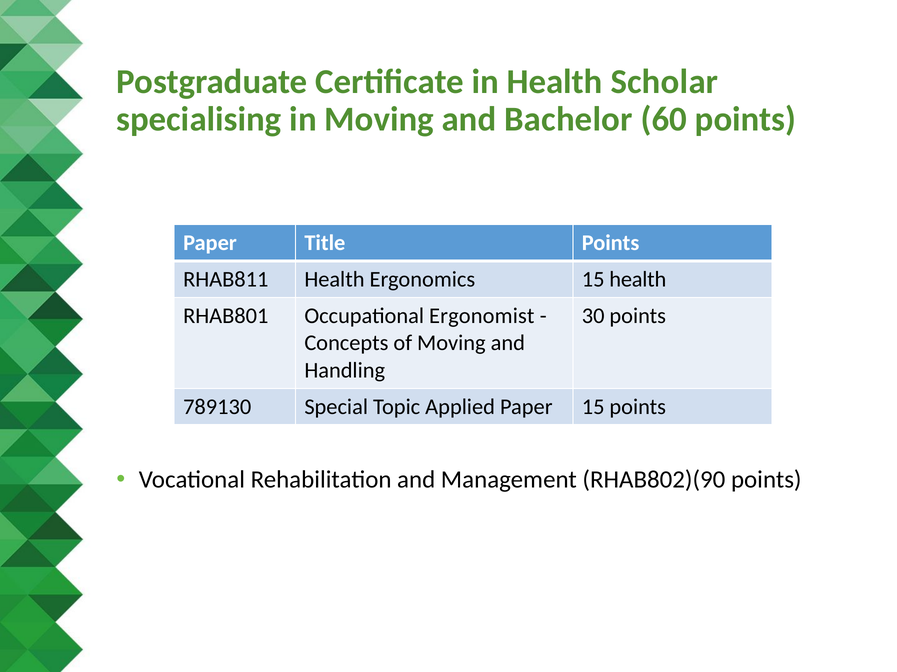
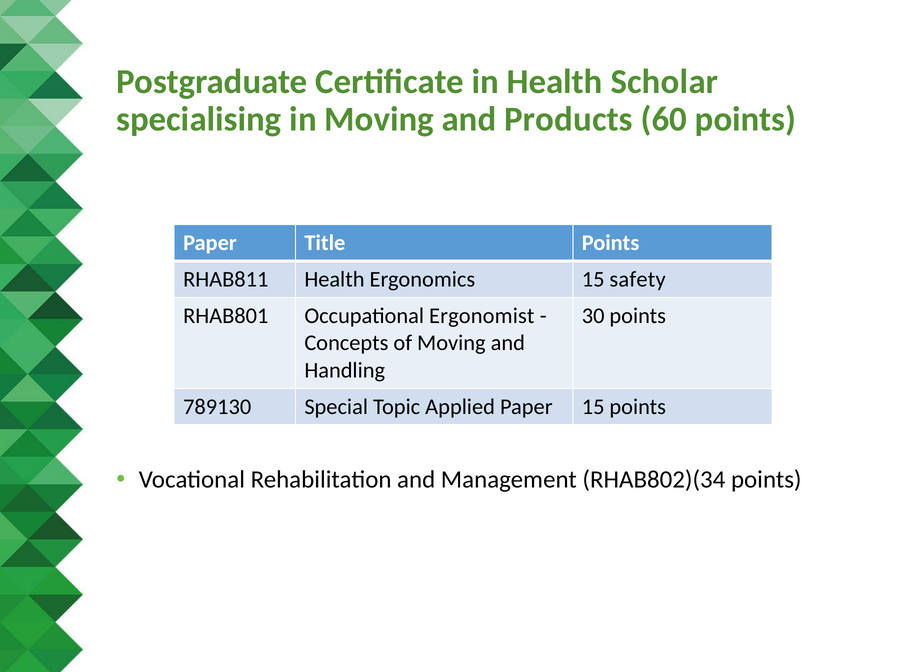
Bachelor: Bachelor -> Products (569, 120)
15 health: health -> safety (638, 280)
RHAB802)(90: RHAB802)(90 -> RHAB802)(34 (654, 480)
